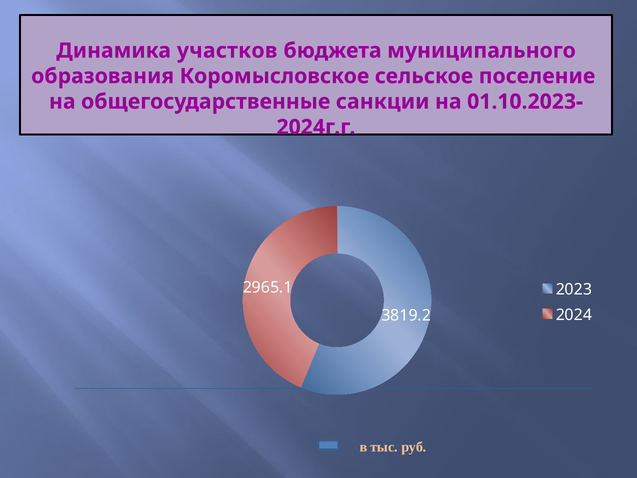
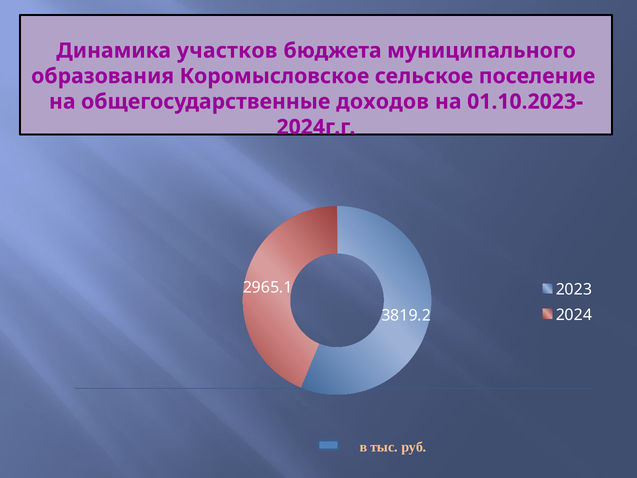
санкции: санкции -> доходов (383, 102)
